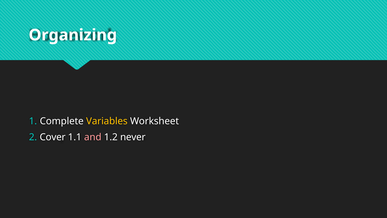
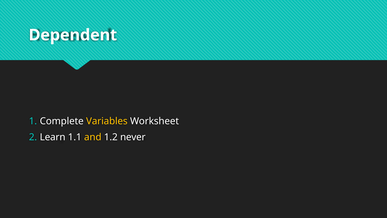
Organizing: Organizing -> Dependent (73, 35)
Cover: Cover -> Learn (53, 137)
and colour: pink -> yellow (93, 137)
